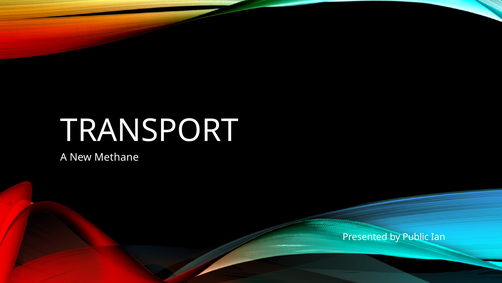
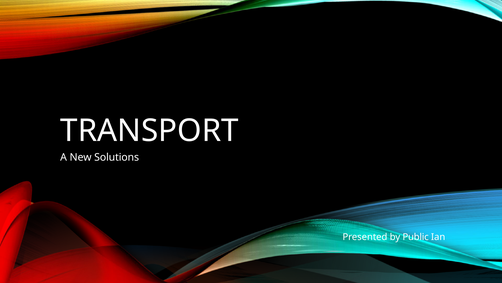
Methane: Methane -> Solutions (117, 157)
